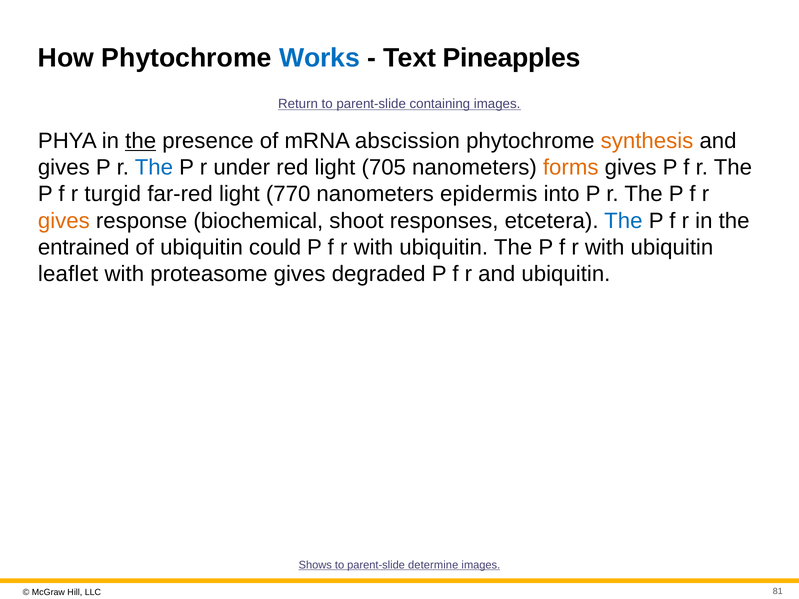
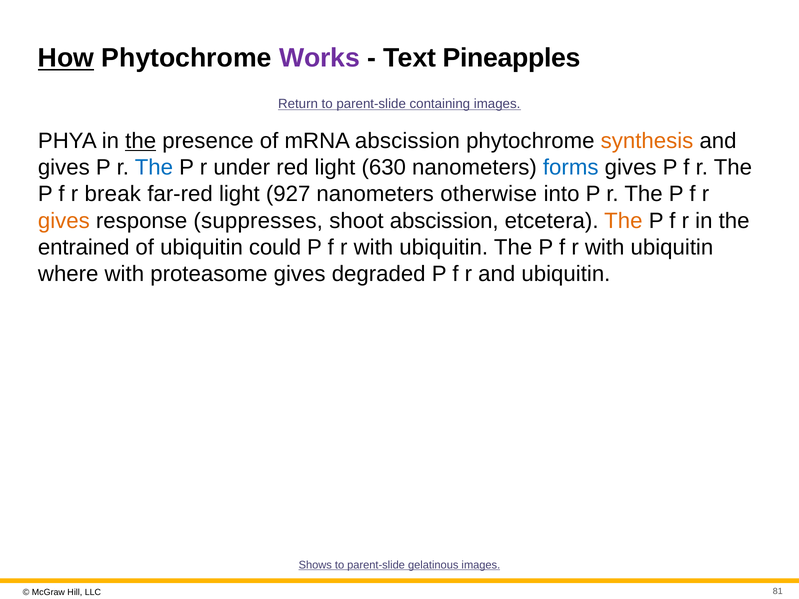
How underline: none -> present (66, 58)
Works colour: blue -> purple (319, 58)
705: 705 -> 630 (384, 168)
forms colour: orange -> blue (571, 168)
turgid: turgid -> break (113, 194)
770: 770 -> 927 (288, 194)
epidermis: epidermis -> otherwise (489, 194)
biochemical: biochemical -> suppresses (258, 221)
shoot responses: responses -> abscission (444, 221)
The colour: blue -> orange (623, 221)
leaflet: leaflet -> where (68, 274)
determine: determine -> gelatinous (433, 565)
